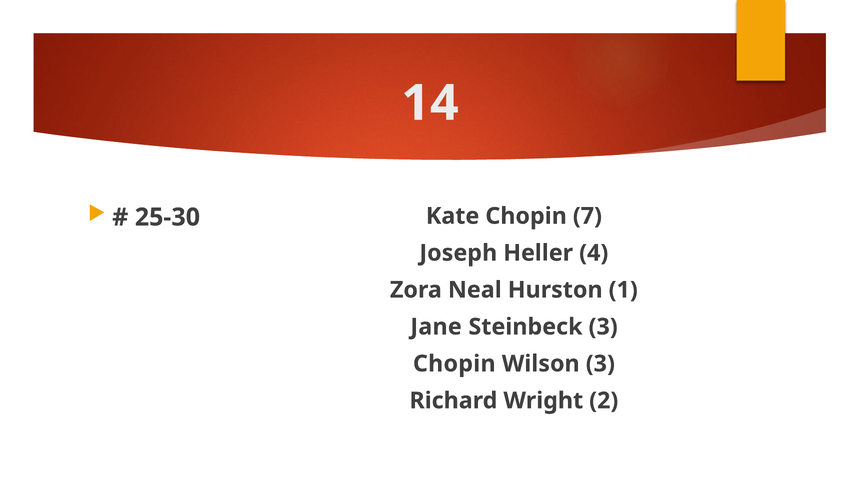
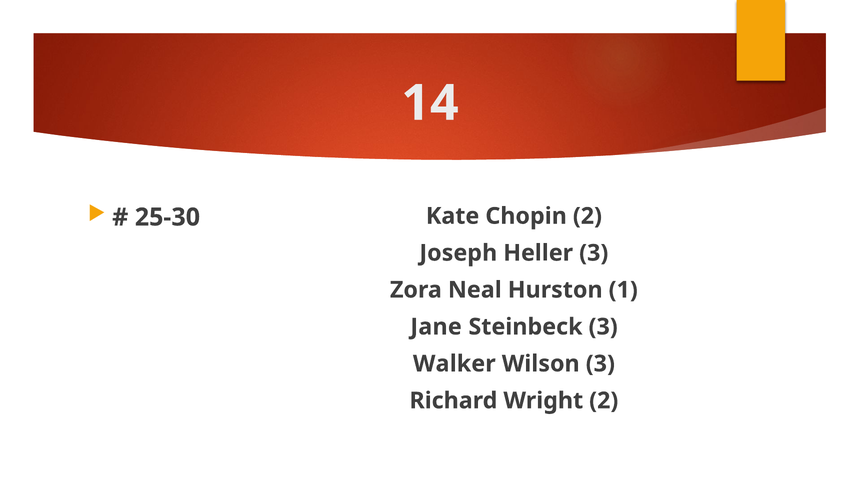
Chopin 7: 7 -> 2 (587, 216)
Heller 4: 4 -> 3 (594, 253)
Chopin: Chopin -> Walker (454, 364)
